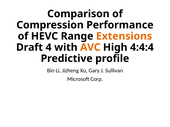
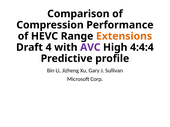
AVC colour: orange -> purple (90, 48)
